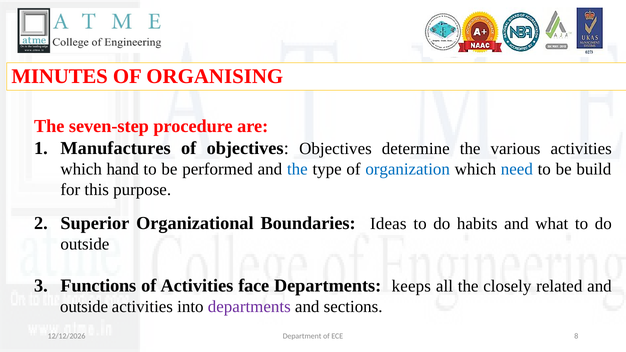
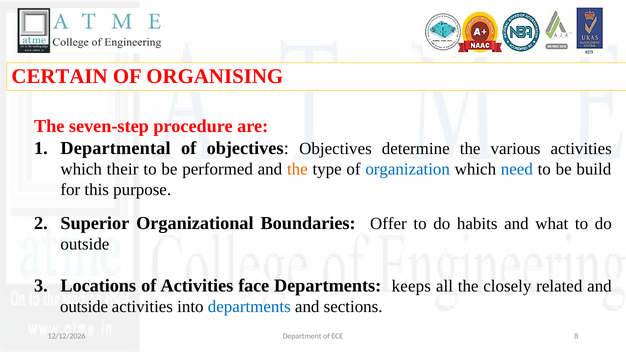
MINUTES: MINUTES -> CERTAIN (60, 77)
Manufactures: Manufactures -> Departmental (116, 148)
hand: hand -> their (123, 169)
the colour: blue -> orange (297, 169)
Ideas: Ideas -> Offer (388, 224)
Functions: Functions -> Locations (98, 286)
departments colour: purple -> blue (249, 307)
